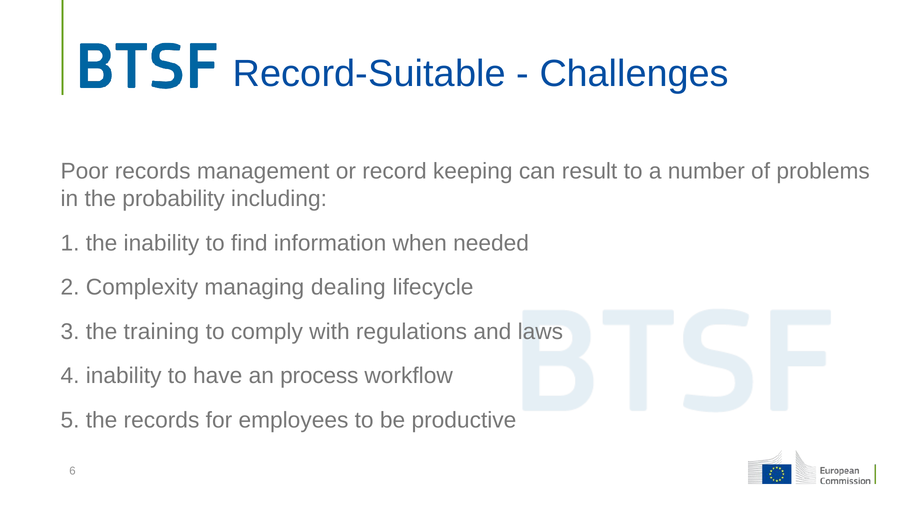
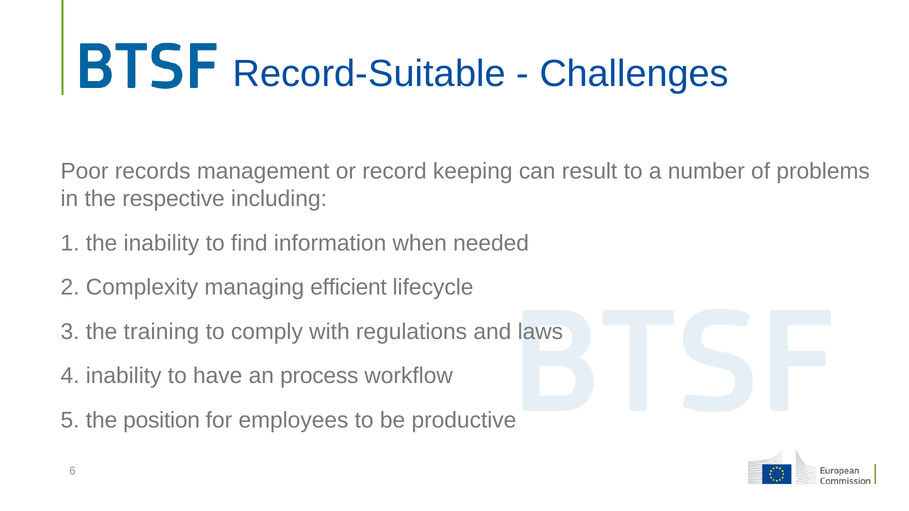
probability: probability -> respective (174, 199)
dealing: dealing -> efficient (349, 287)
the records: records -> position (162, 420)
